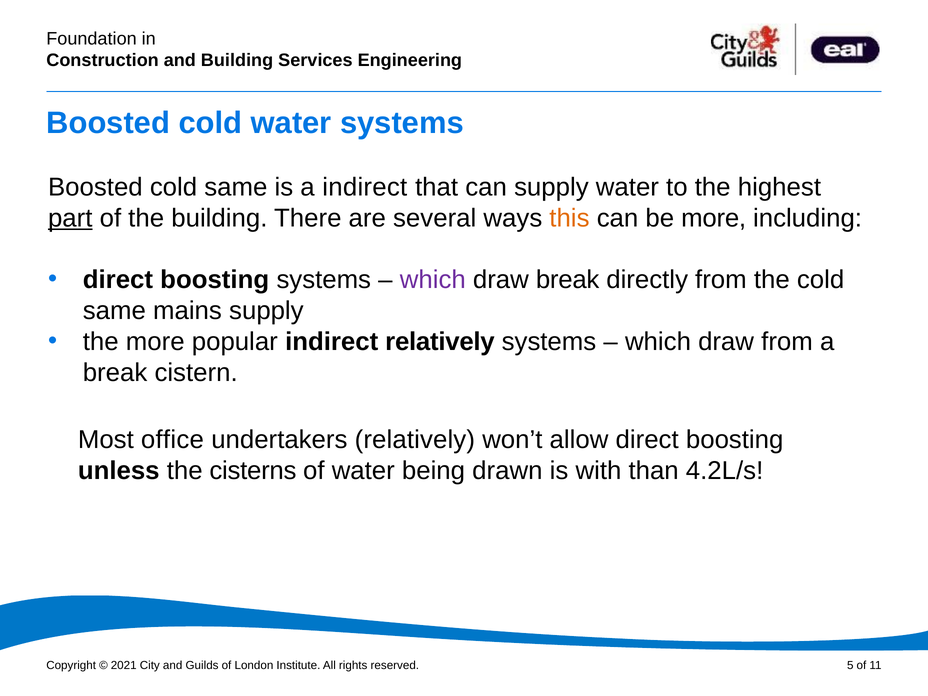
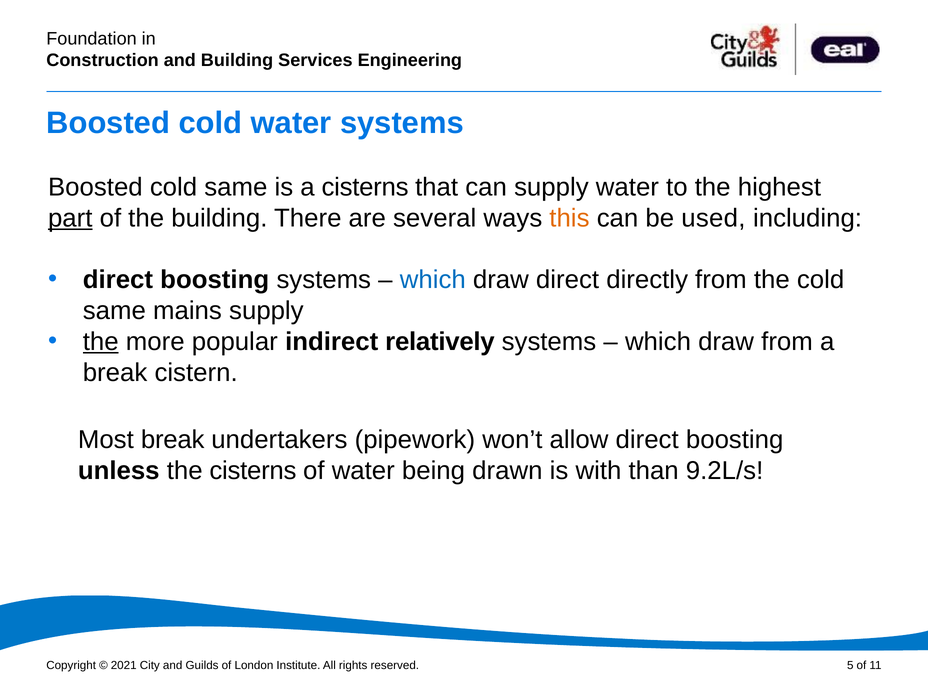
a indirect: indirect -> cisterns (365, 187)
be more: more -> used (713, 218)
which colour: purple -> blue (433, 280)
draw break: break -> direct (568, 280)
the underline: none -> present (101, 342)
Most office: office -> break (173, 440)
undertakers relatively: relatively -> pipework (415, 440)
4.2L/s: 4.2L/s -> 9.2L/s (725, 471)
